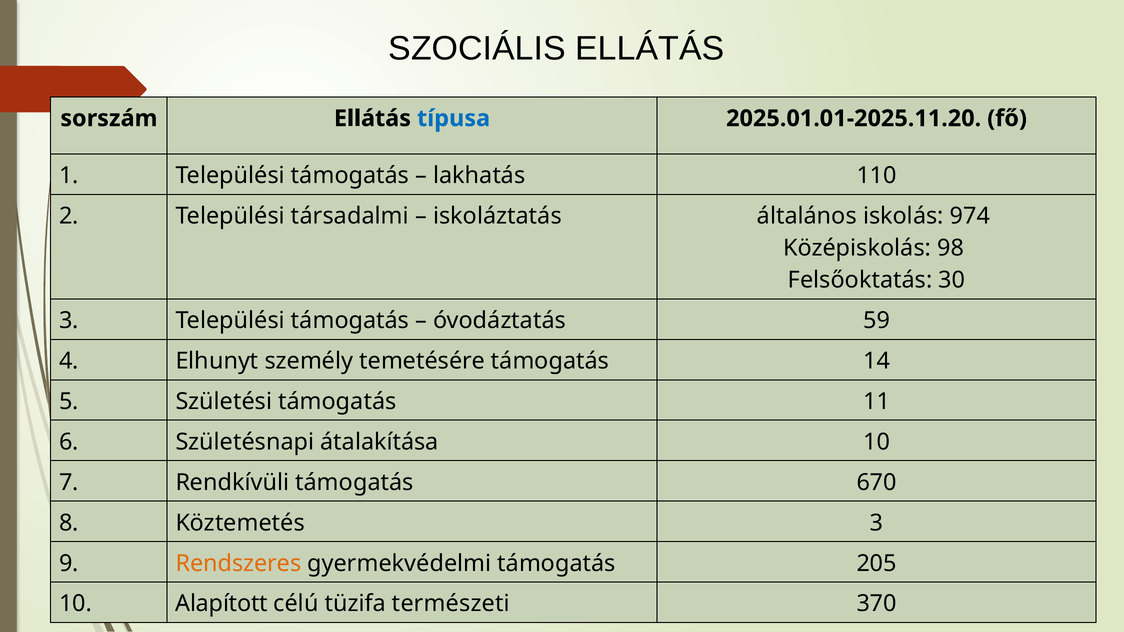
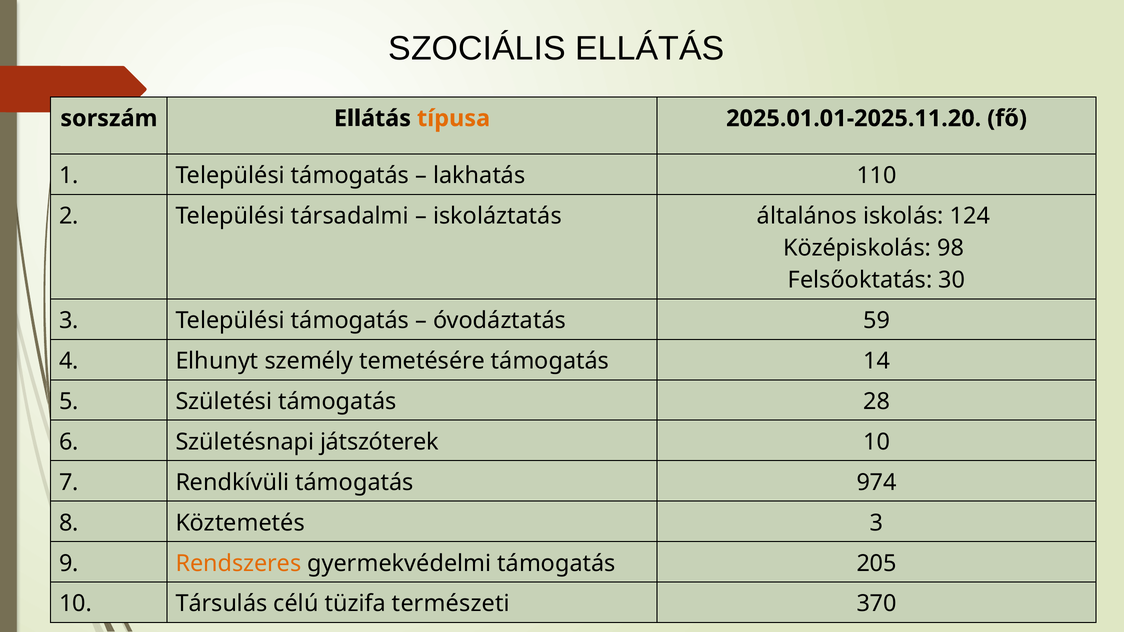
típusa colour: blue -> orange (454, 118)
974: 974 -> 124 (970, 216)
11: 11 -> 28 (877, 402)
átalakítása: átalakítása -> játszóterek (380, 442)
670: 670 -> 974 (877, 483)
Alapított: Alapított -> Társulás (221, 604)
